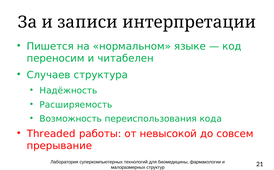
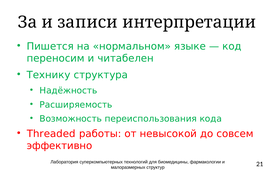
Случаев: Случаев -> Технику (49, 75)
прерывание: прерывание -> эффективно (59, 146)
